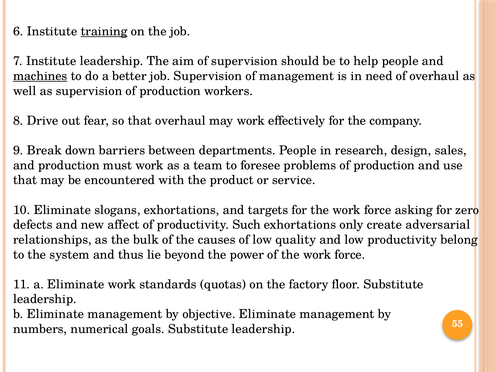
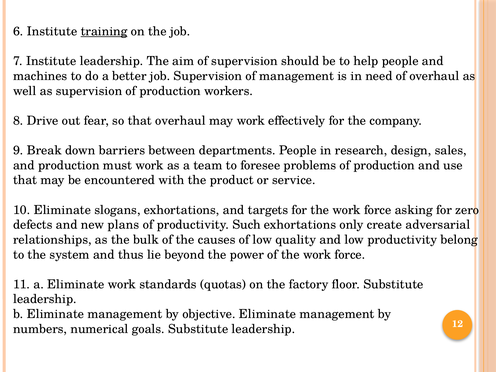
machines underline: present -> none (40, 76)
affect: affect -> plans (123, 225)
55: 55 -> 12 (457, 324)
